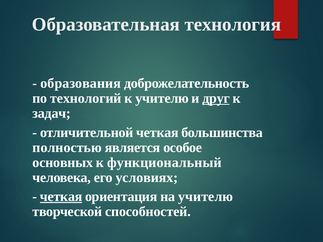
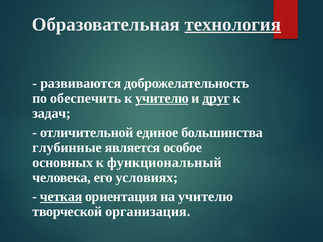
технология underline: none -> present (233, 24)
образования: образования -> развиваются (81, 83)
технологий: технологий -> обеспечить (86, 98)
учителю underline: none -> present (162, 98)
отличительной четкая: четкая -> единое (157, 133)
полностью: полностью -> глубинные (67, 148)
способностей: способностей -> организация (148, 212)
